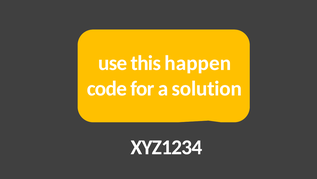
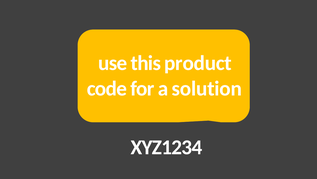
happen: happen -> product (198, 63)
